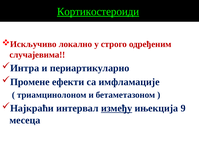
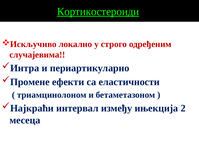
имфламације: имфламације -> еластичности (129, 82)
између underline: present -> none (117, 108)
9: 9 -> 2 (183, 108)
